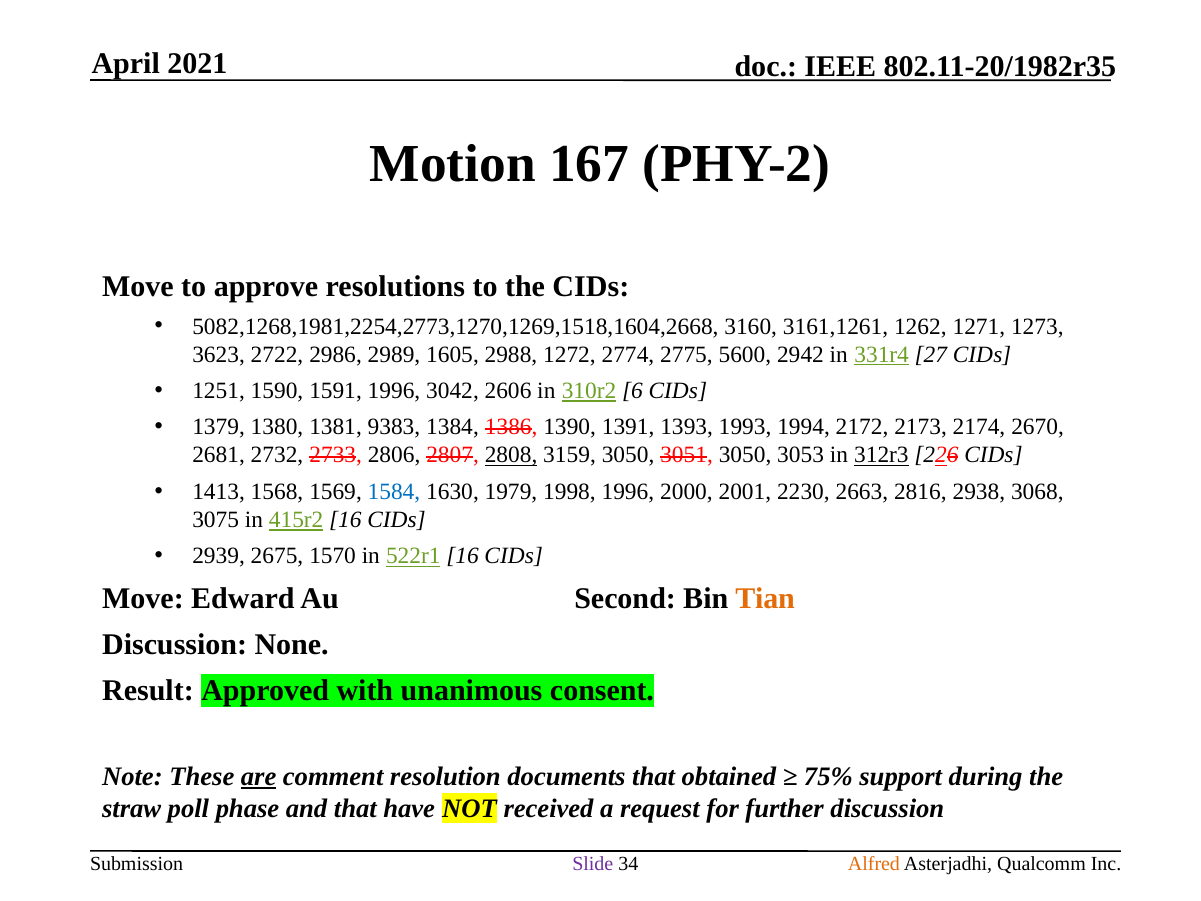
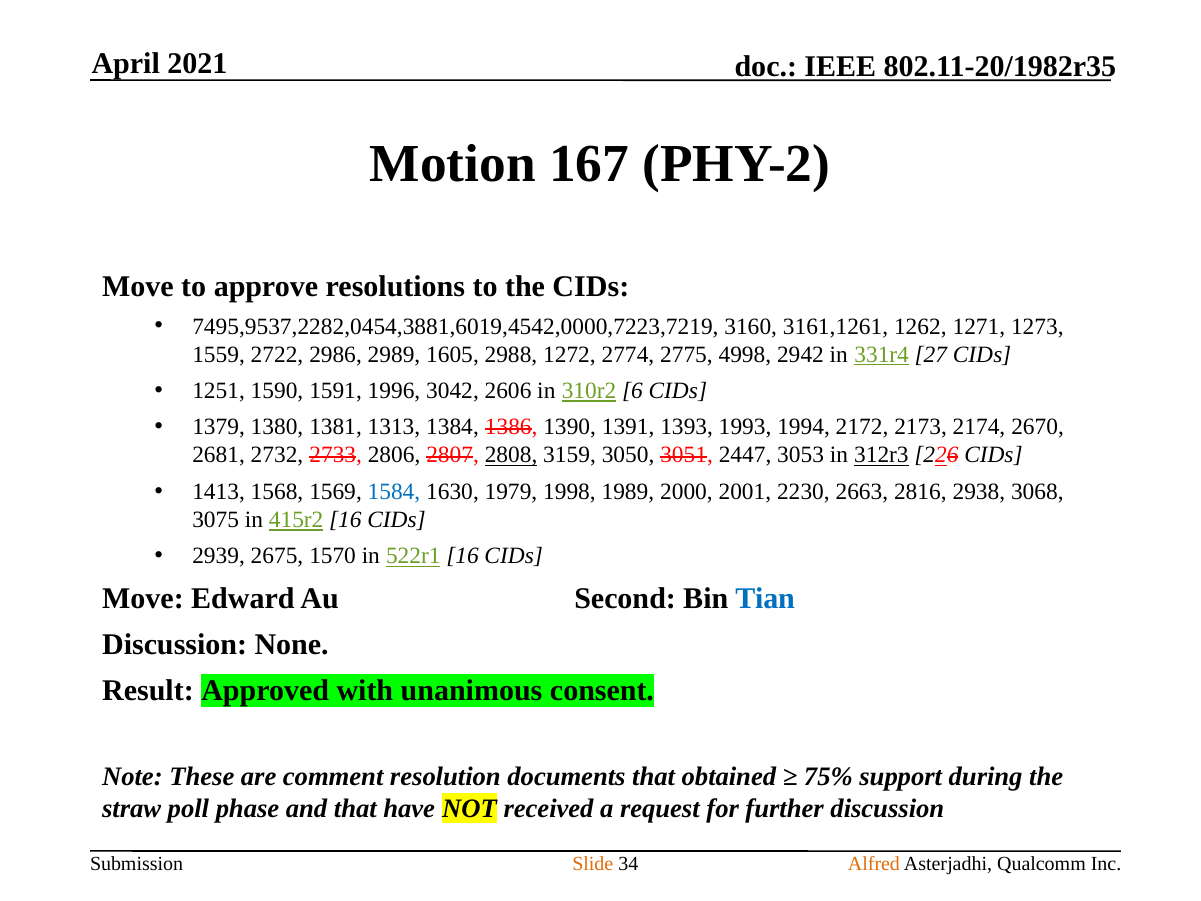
5082,1268,1981,2254,2773,1270,1269,1518,1604,2668: 5082,1268,1981,2254,2773,1270,1269,1518,1604,2668 -> 7495,9537,2282,0454,3881,6019,4542,0000,7223,7219 (455, 326)
3623: 3623 -> 1559 (219, 354)
5600: 5600 -> 4998 (745, 354)
9383: 9383 -> 1313 (394, 427)
3051 3050: 3050 -> 2447 (745, 455)
1998 1996: 1996 -> 1989 (628, 491)
Tian colour: orange -> blue (765, 598)
are underline: present -> none (259, 776)
Slide colour: purple -> orange (593, 864)
